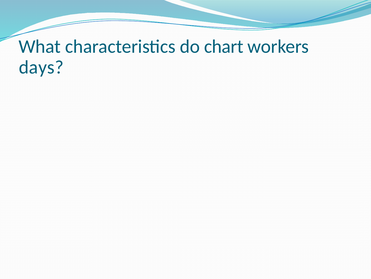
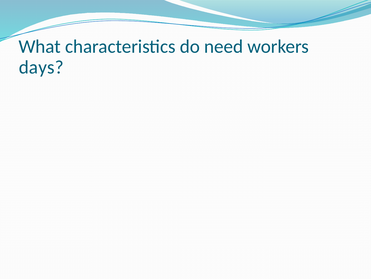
chart: chart -> need (224, 47)
